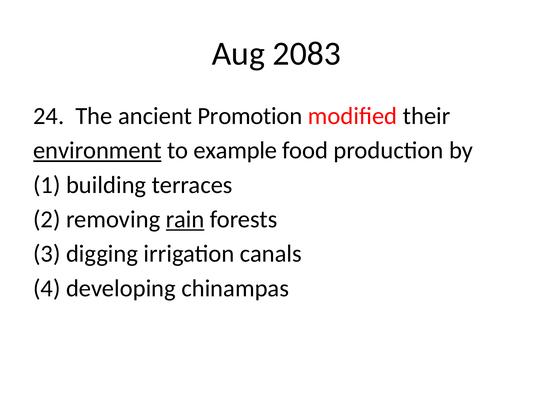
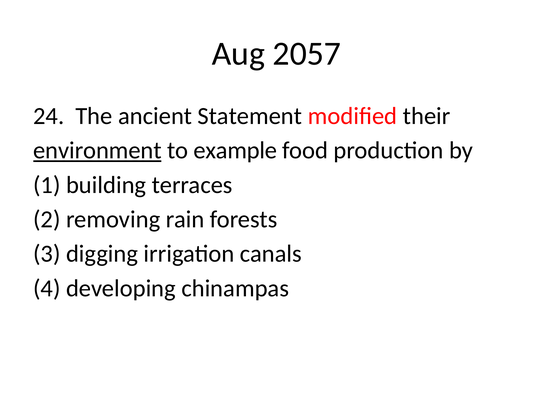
2083: 2083 -> 2057 (307, 54)
Promotion: Promotion -> Statement (250, 116)
rain underline: present -> none (185, 219)
